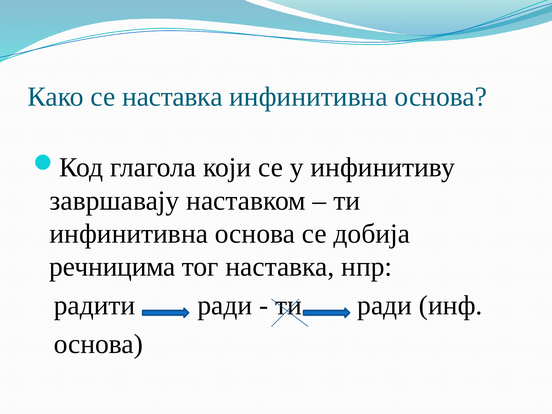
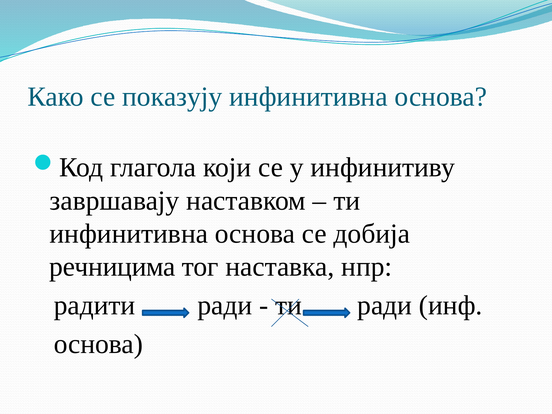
се наставка: наставка -> показују (172, 97)
